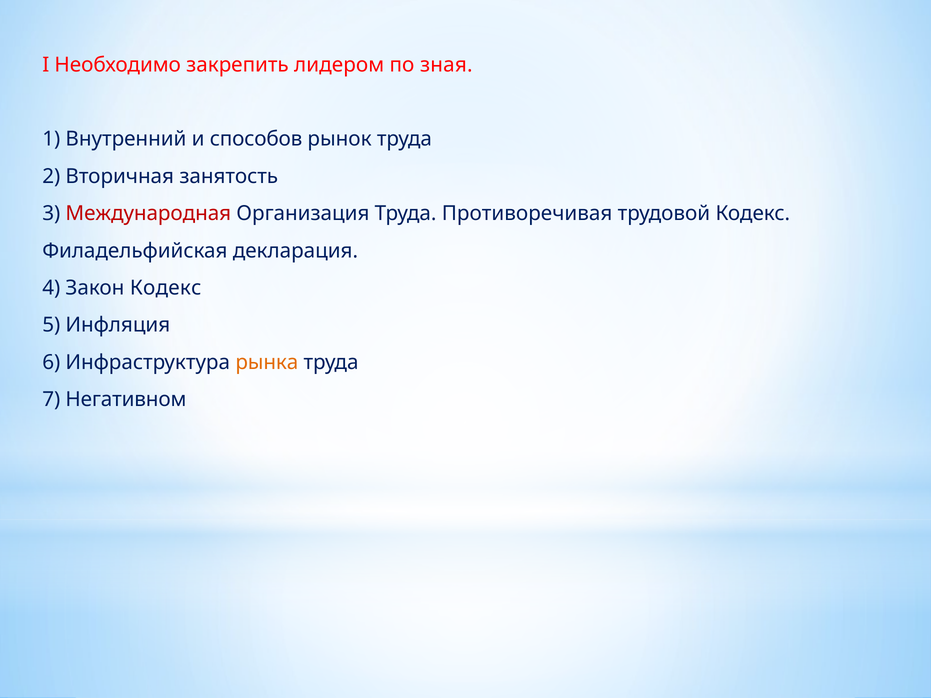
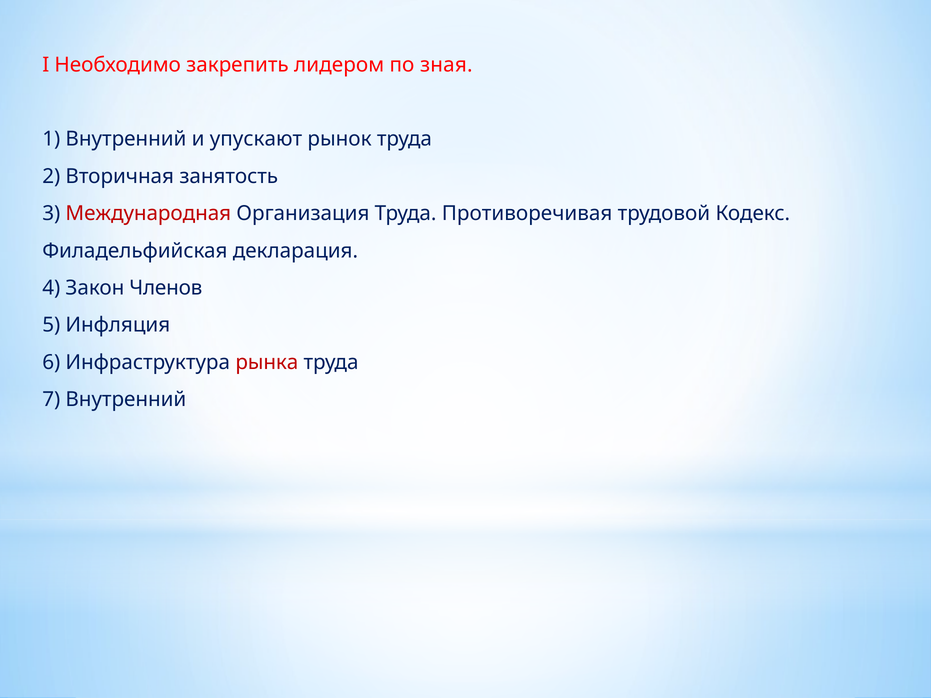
способов: способов -> упускают (256, 139)
Закон Кодекс: Кодекс -> Членов (166, 288)
рынка colour: orange -> red (267, 362)
7 Негативном: Негативном -> Внутренний (126, 400)
